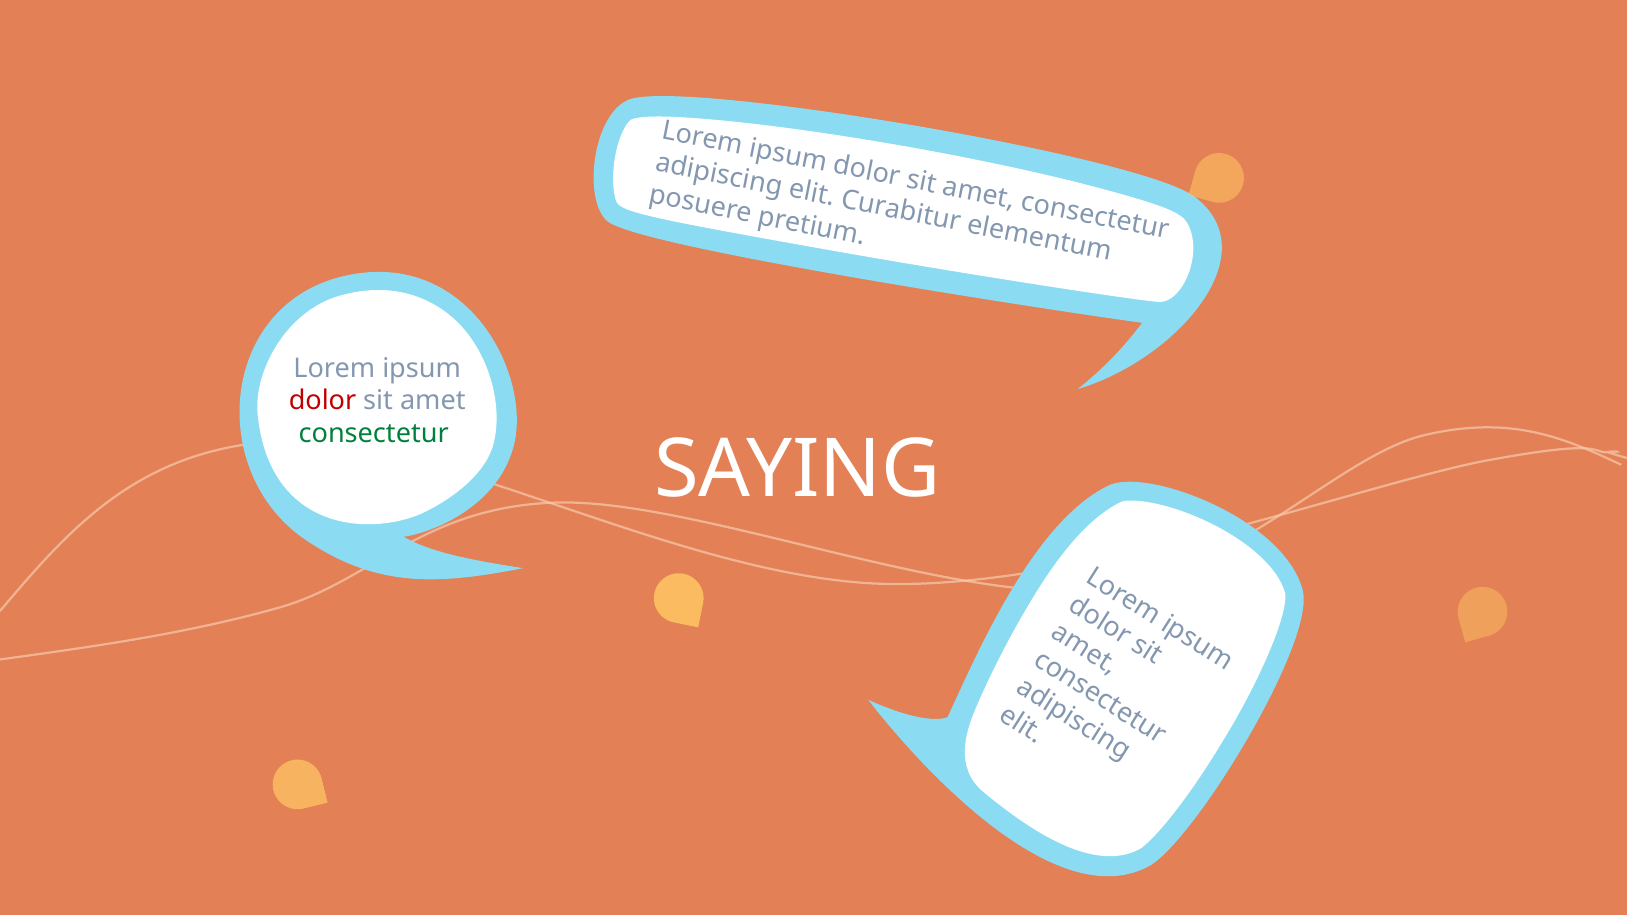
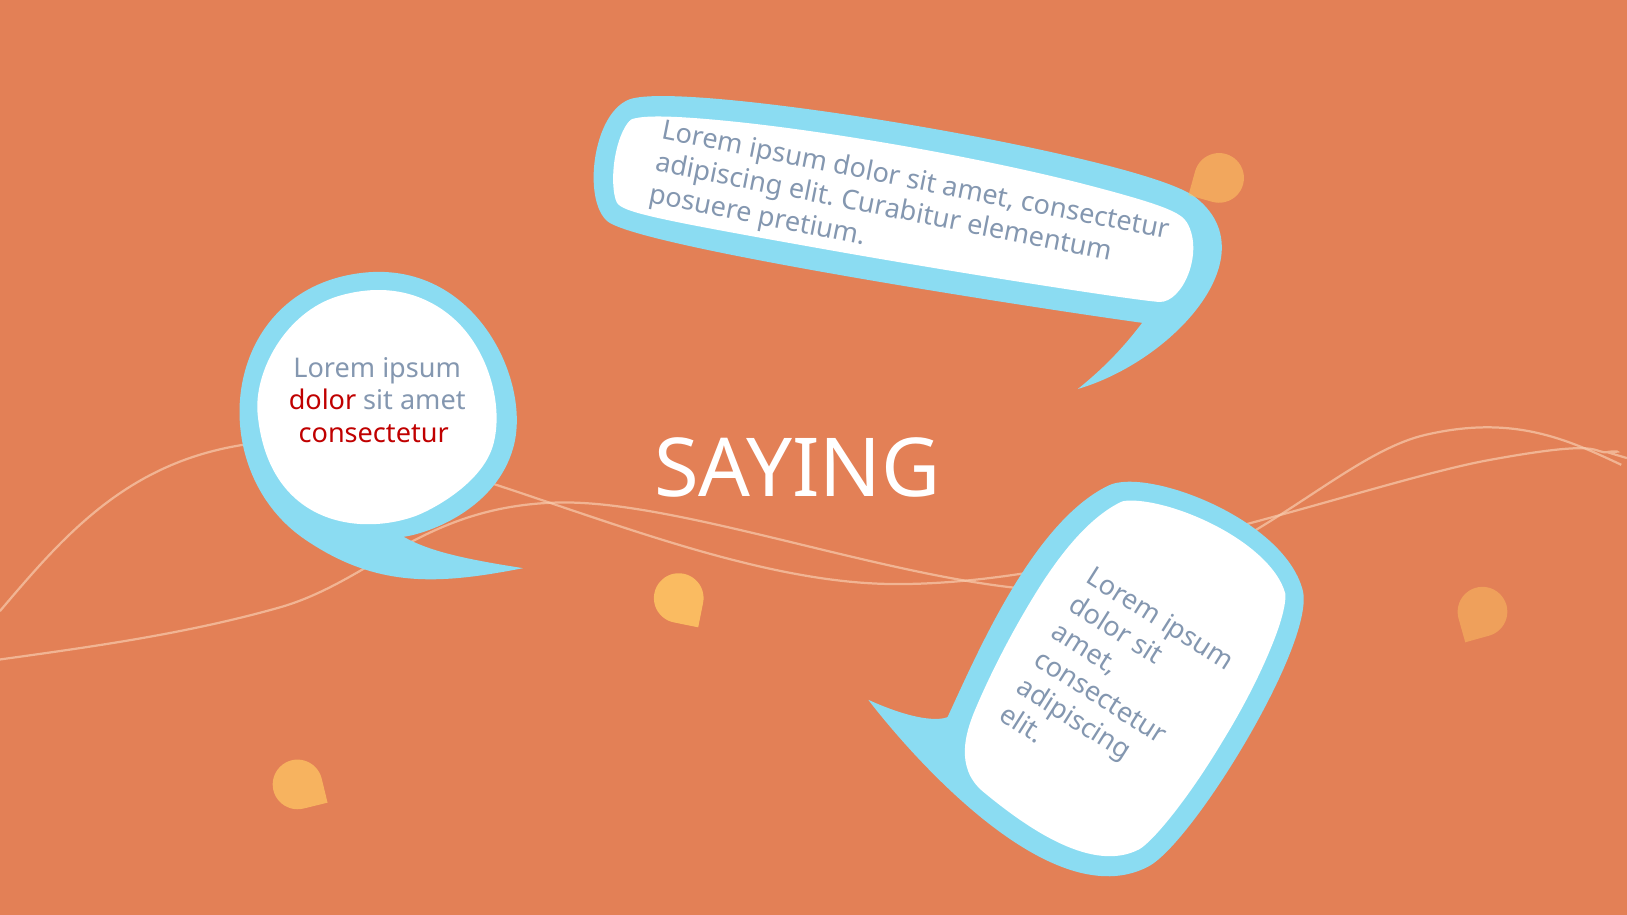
consectetur colour: green -> red (374, 434)
